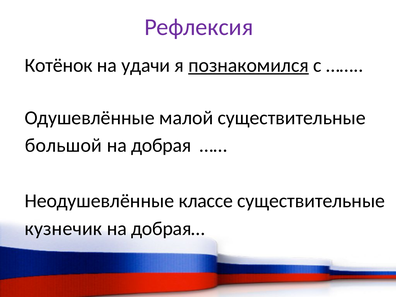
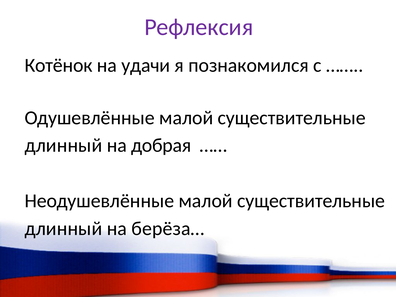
познакомился underline: present -> none (249, 65)
большой: большой -> длинный (63, 145)
Неодушевлённые классе: классе -> малой (206, 201)
кузнечик: кузнечик -> длинный (63, 229)
добрая…: добрая… -> берёза… (168, 229)
